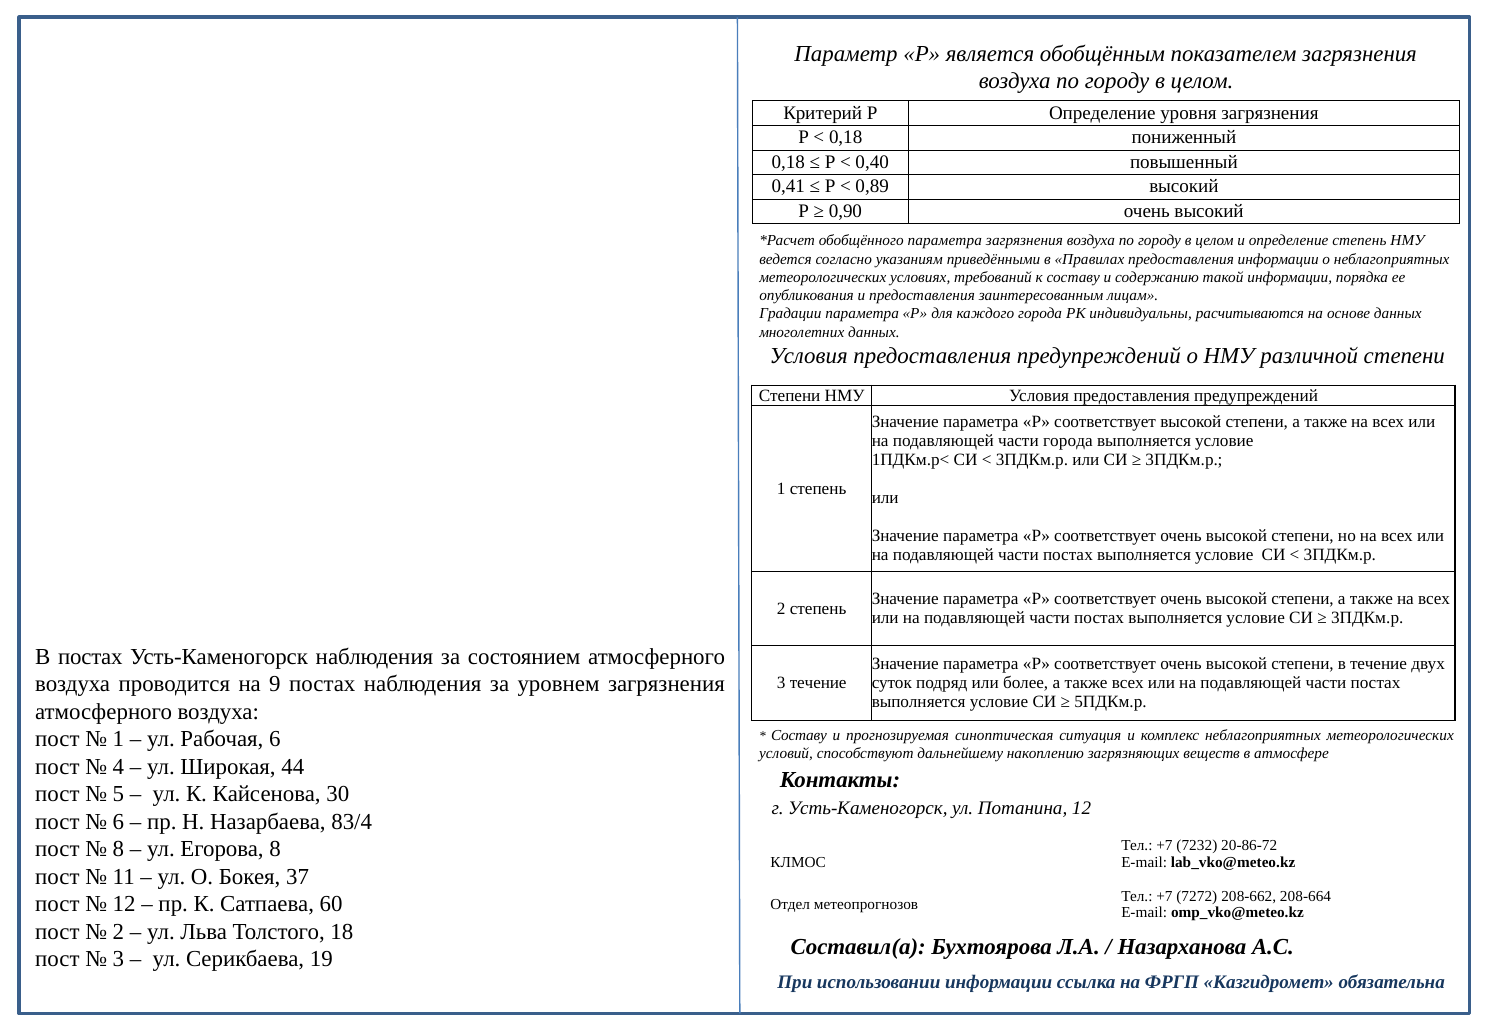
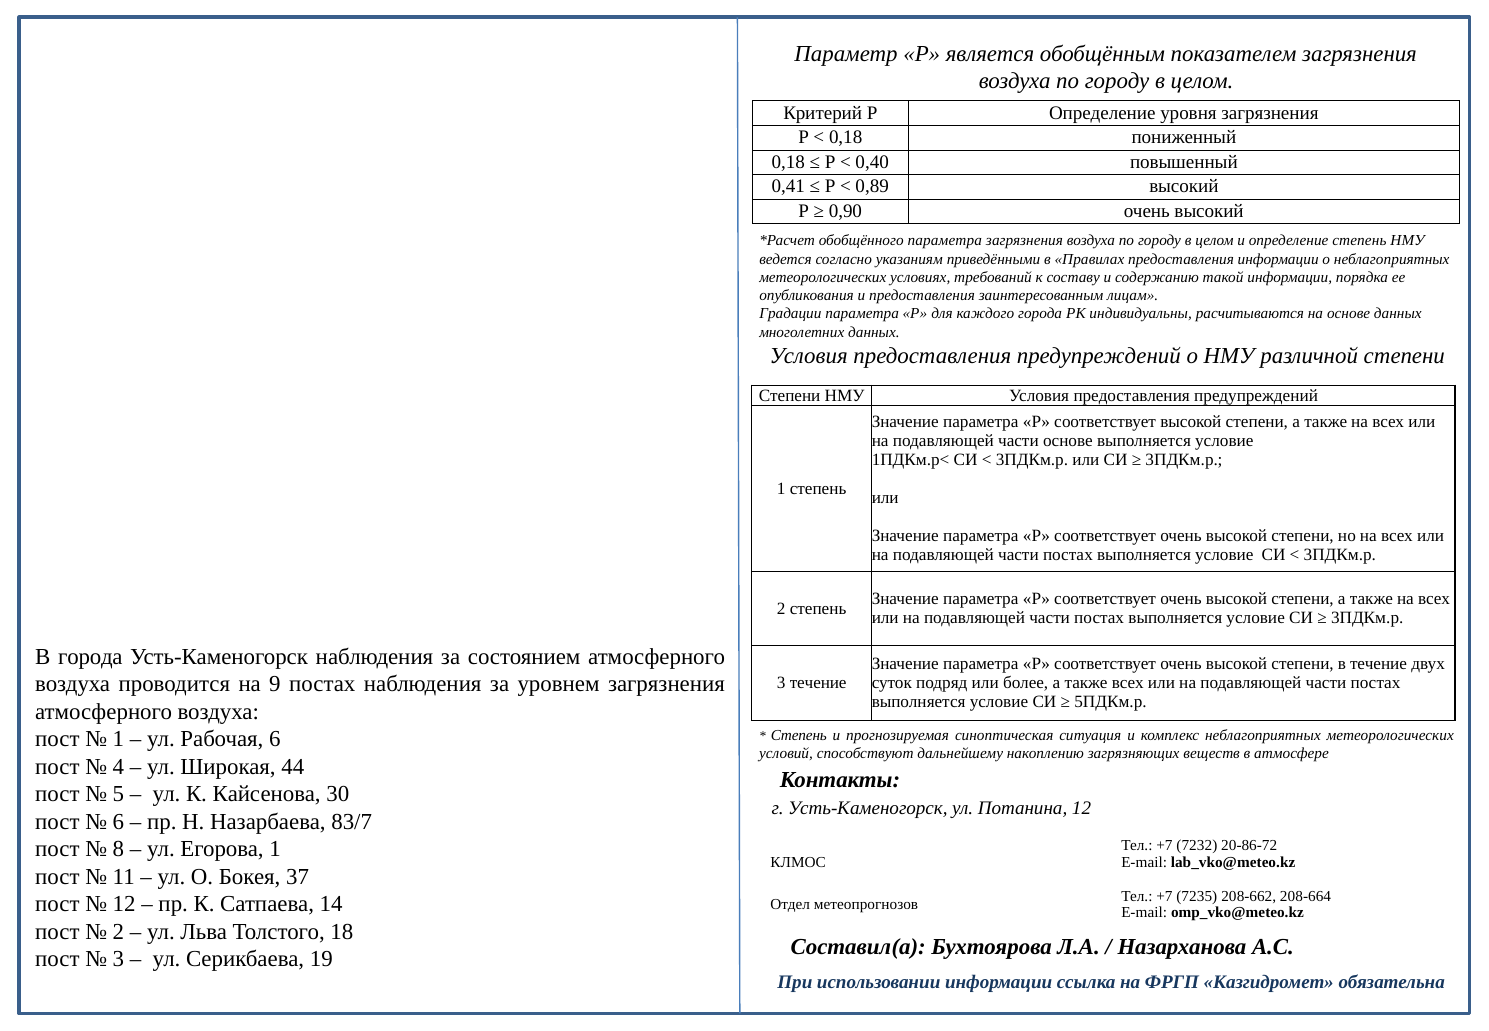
части города: города -> основе (1068, 441)
В постах: постах -> города (90, 657)
Составу: Составу -> Степень (799, 736)
83/4: 83/4 -> 83/7 (352, 821)
Егорова 8: 8 -> 1 (275, 849)
7272: 7272 -> 7235 (1197, 896)
60: 60 -> 14 (331, 904)
